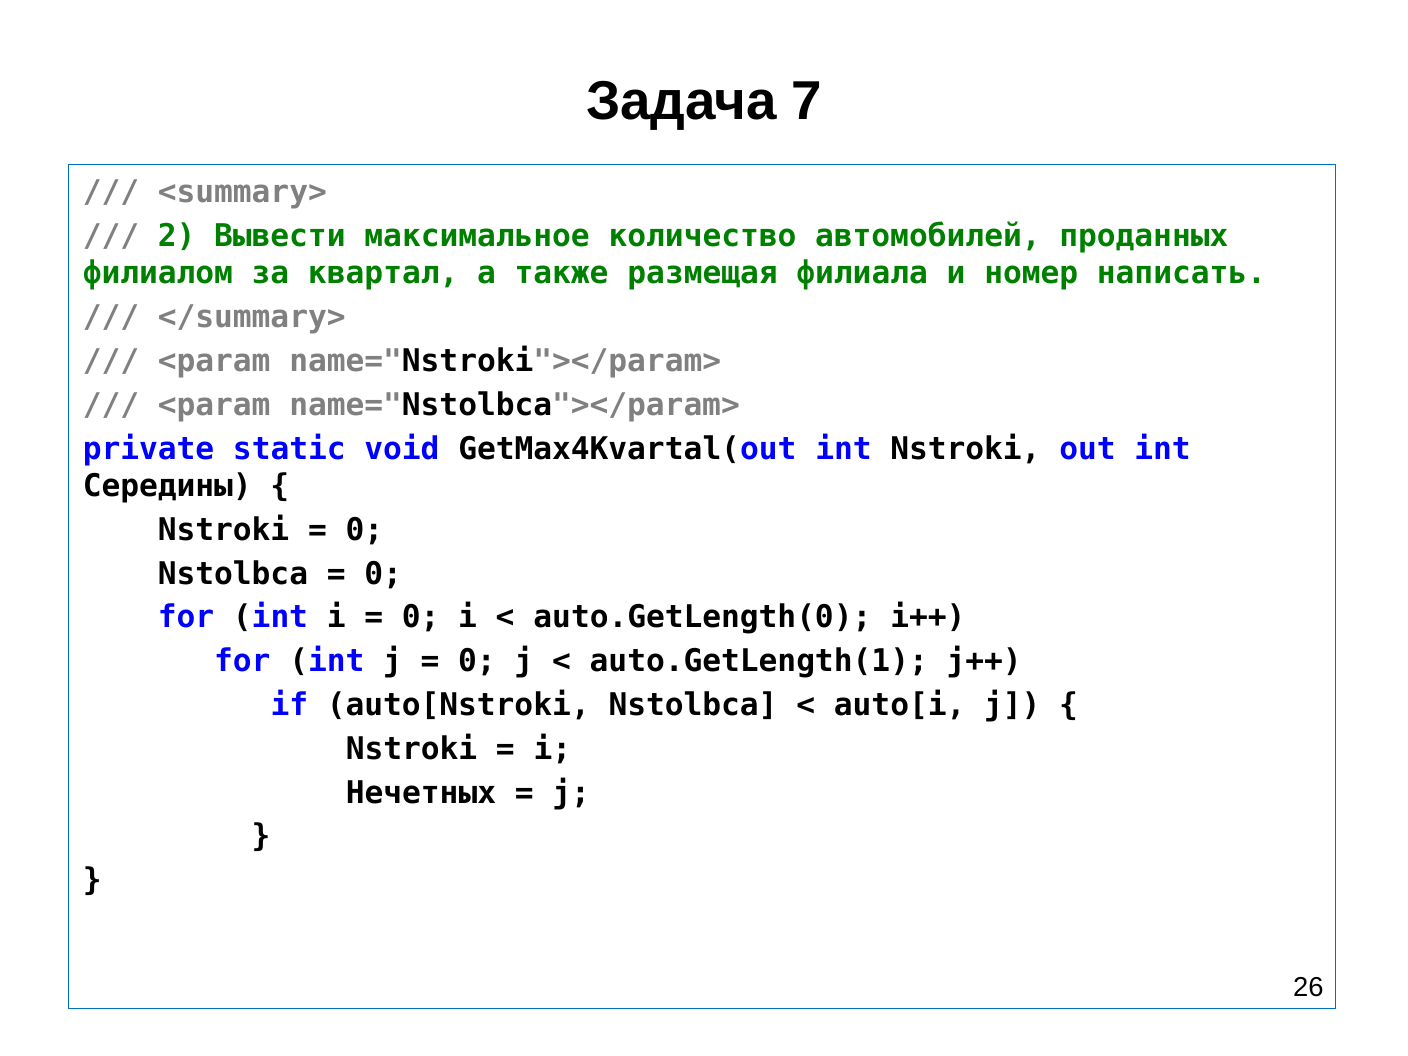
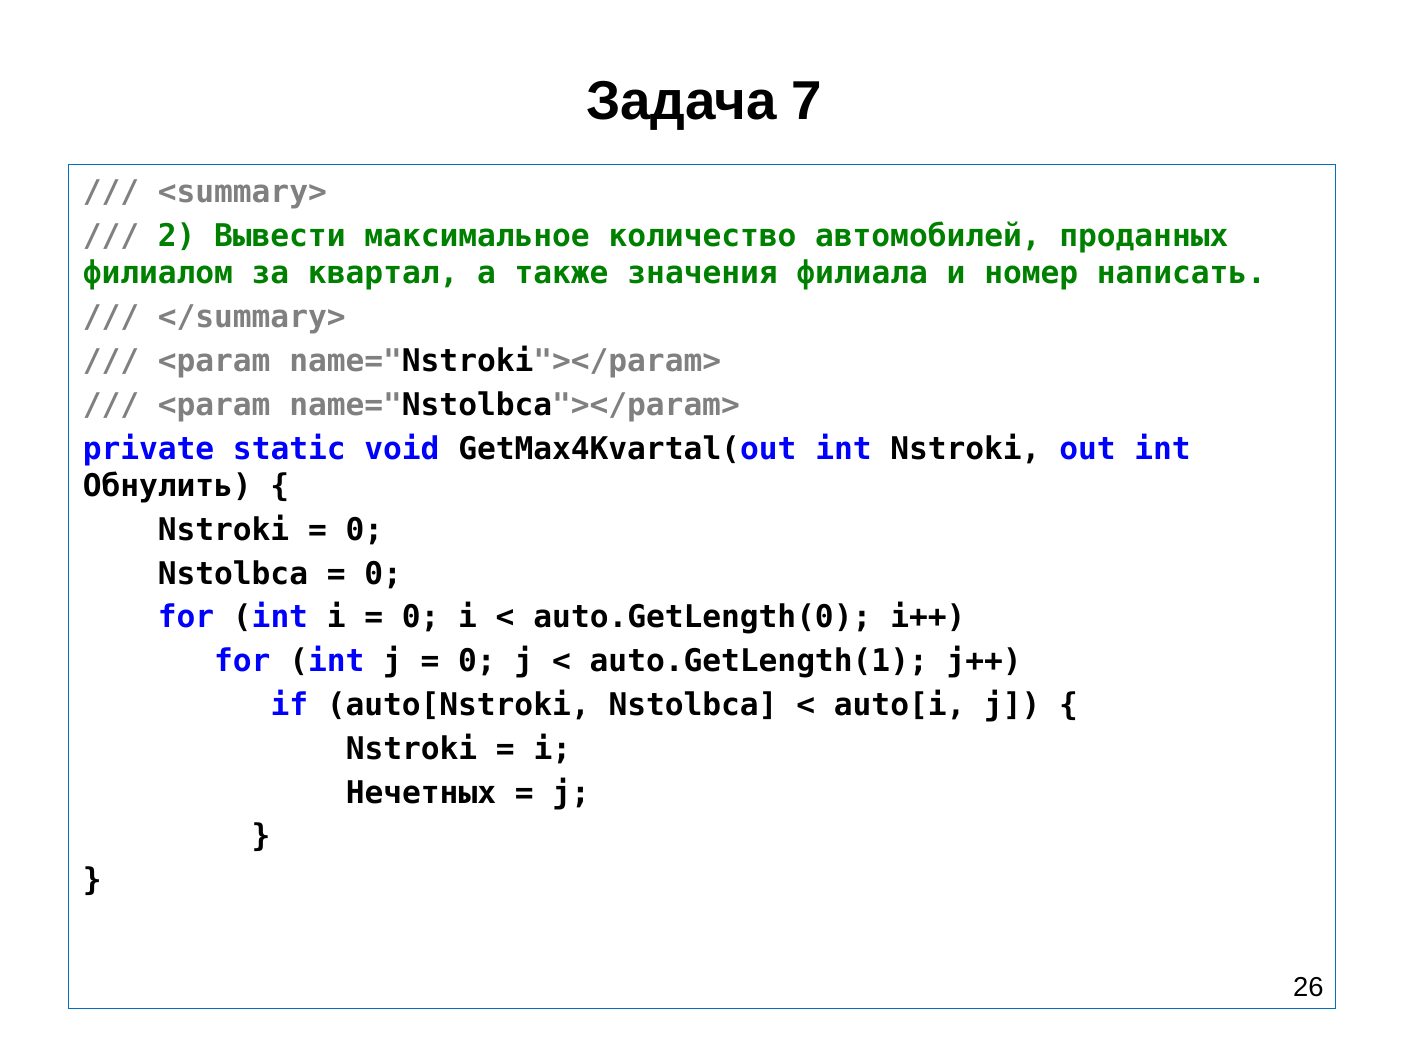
размещая: размещая -> значения (703, 274)
Середины: Середины -> Обнулить (167, 486)
